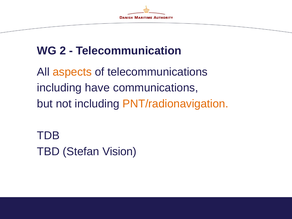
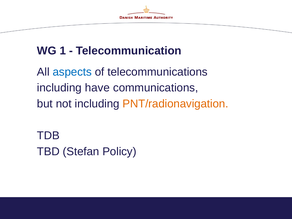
2: 2 -> 1 (63, 51)
aspects colour: orange -> blue (72, 72)
Vision: Vision -> Policy (119, 151)
